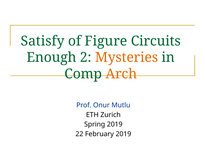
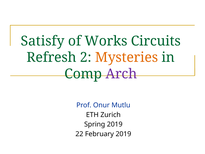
Figure: Figure -> Works (106, 41)
Enough: Enough -> Refresh (52, 57)
Arch colour: orange -> purple (121, 74)
